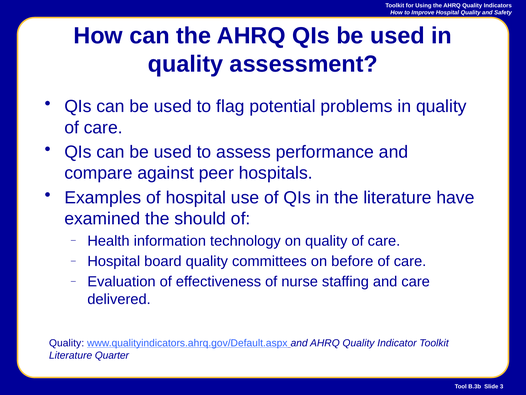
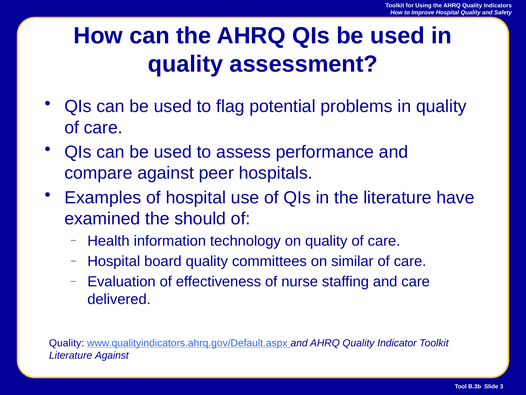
before: before -> similar (352, 261)
Literature Quarter: Quarter -> Against (112, 355)
